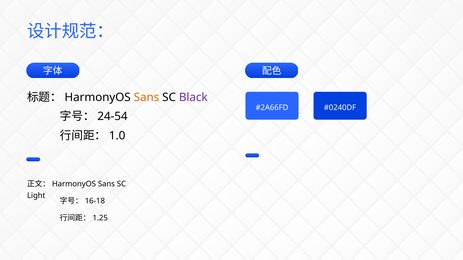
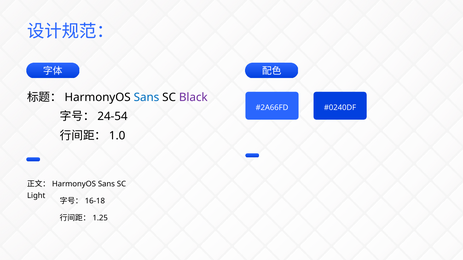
Sans colour: orange -> blue (146, 98)
